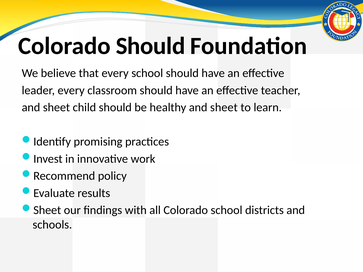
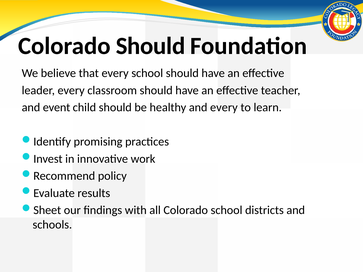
sheet: sheet -> event (57, 108)
healthy and sheet: sheet -> every (224, 108)
